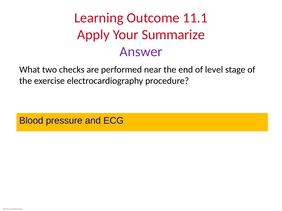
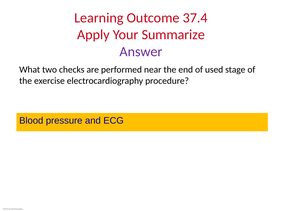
11.1: 11.1 -> 37.4 (195, 18)
level: level -> used (214, 70)
